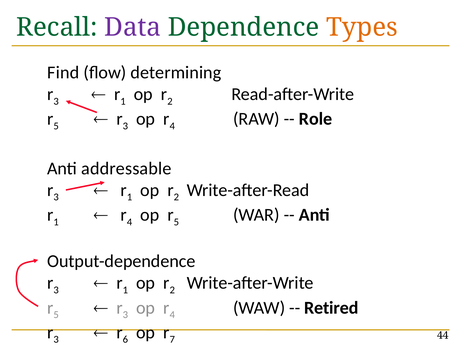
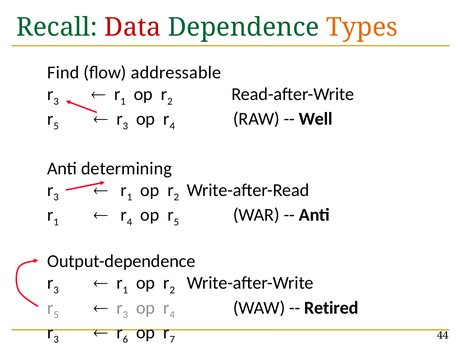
Data colour: purple -> red (133, 27)
determining: determining -> addressable (176, 72)
Role: Role -> Well (316, 119)
addressable: addressable -> determining (126, 168)
